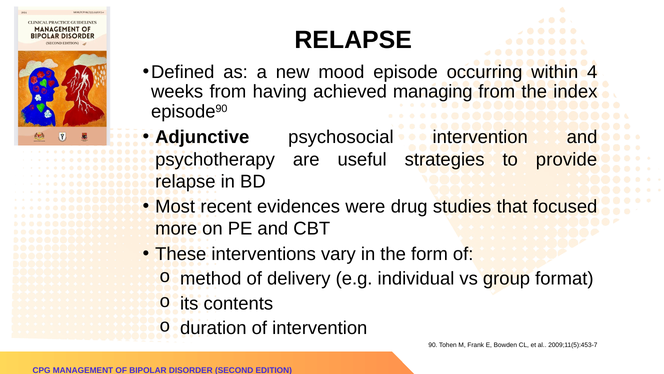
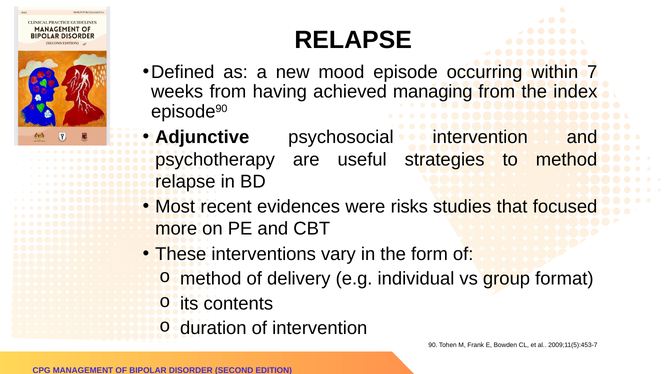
4: 4 -> 7 (592, 72)
to provide: provide -> method (567, 159)
drug: drug -> risks (409, 206)
